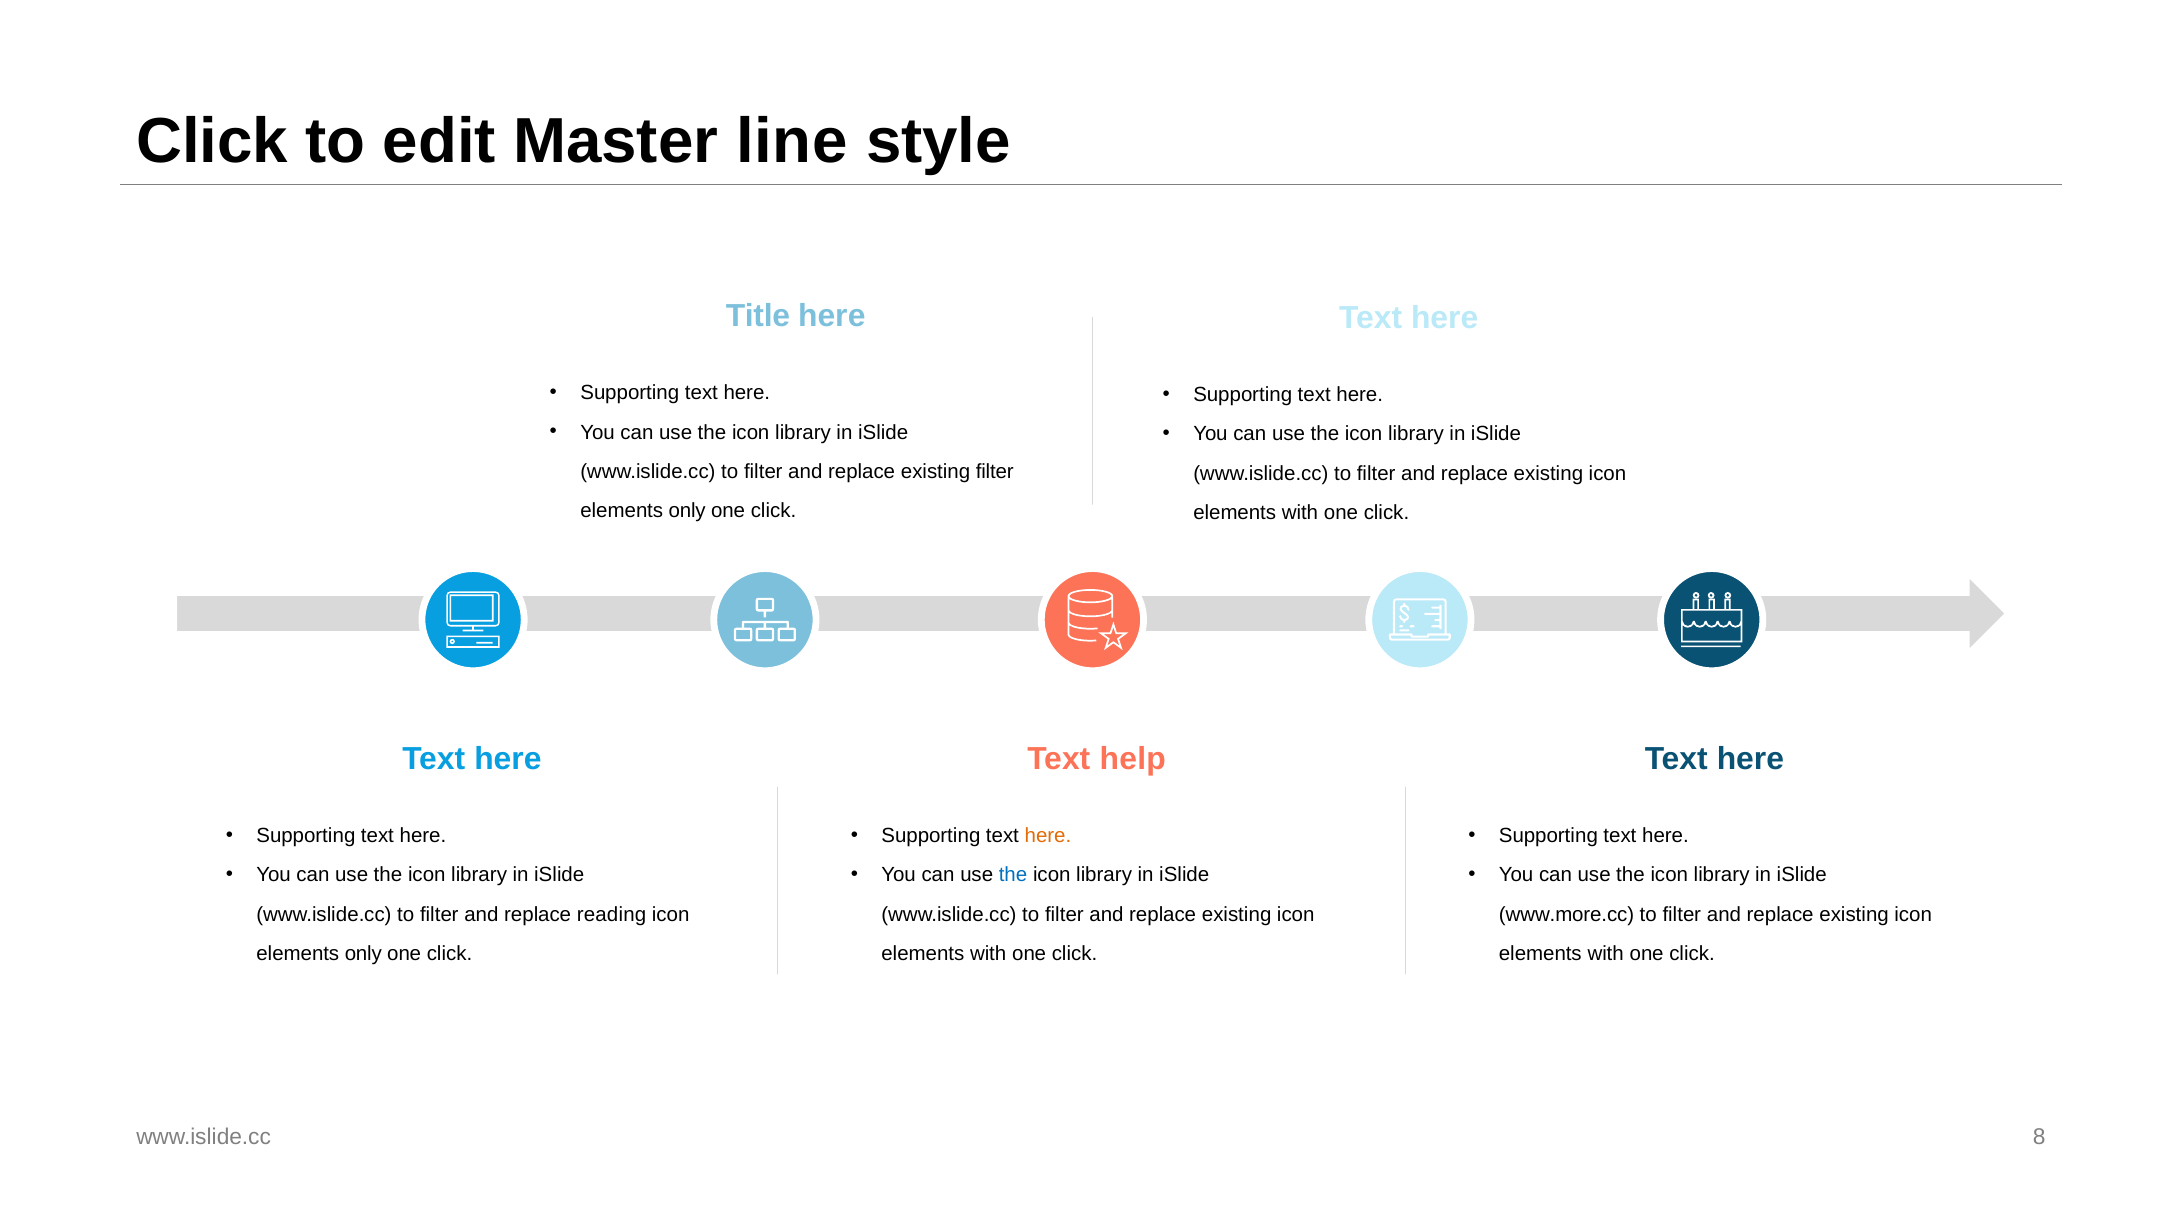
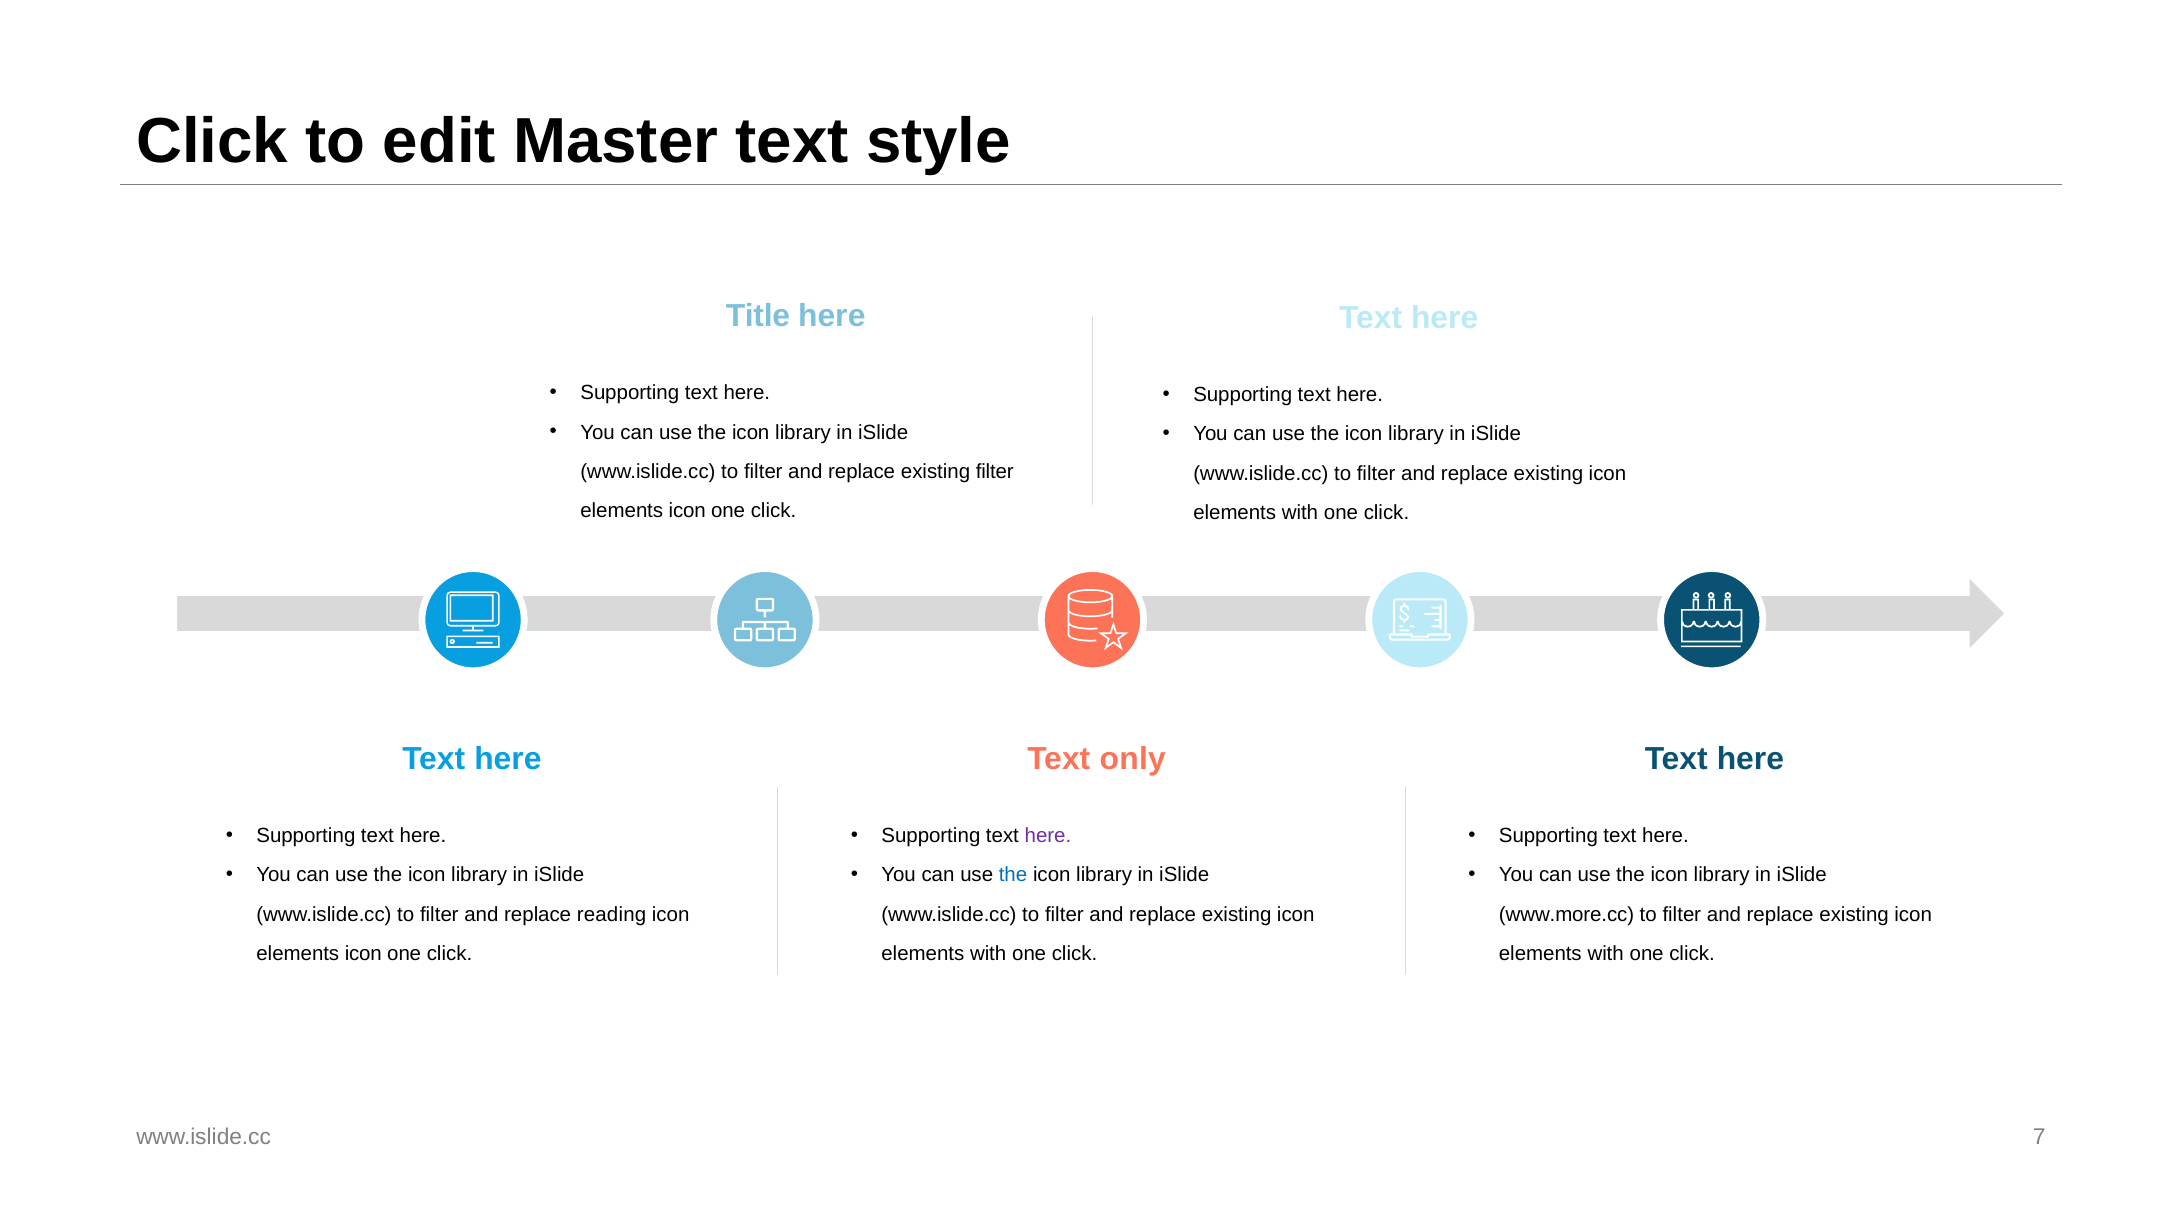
Master line: line -> text (792, 141)
only: only -> icon (687, 511)
help: help -> only (1133, 759)
here colour: orange -> purple (1048, 836)
only: only -> icon (363, 954)
8: 8 -> 7 (2039, 1137)
